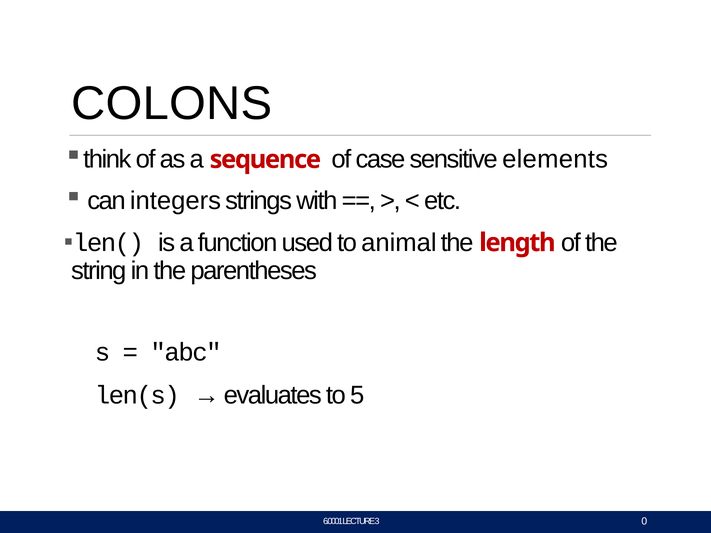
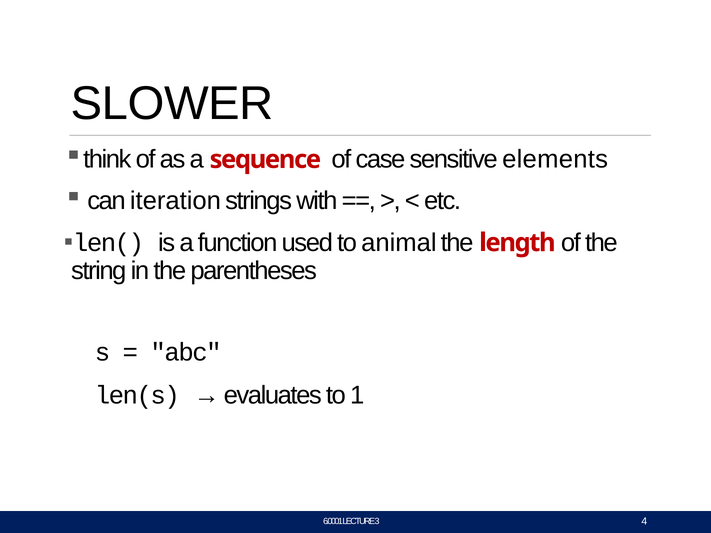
COLONS: COLONS -> SLOWER (172, 104)
integers: integers -> iteration (175, 201)
5: 5 -> 1 (357, 396)
0: 0 -> 4 (644, 521)
